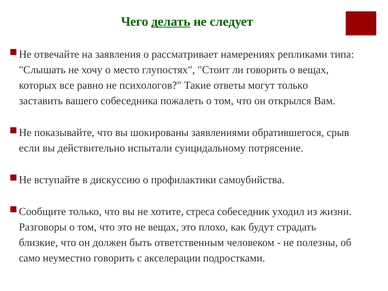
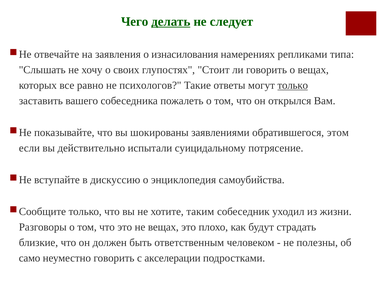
рассматривает: рассматривает -> изнасилования (185, 54)
место: место -> своих (126, 70)
только underline: none -> present (293, 85)
срыв: срыв -> этом (338, 133)
профилактики: профилактики -> энциклопедия (184, 180)
стреса: стреса -> таким (200, 211)
